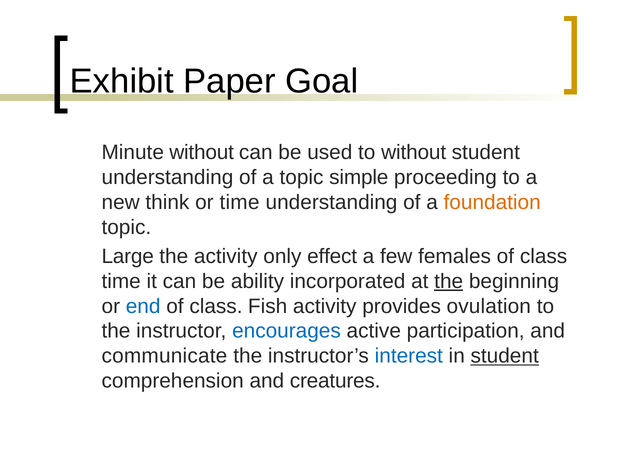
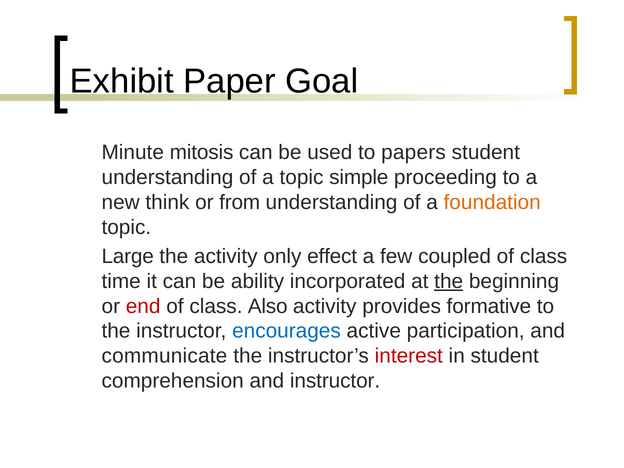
Minute without: without -> mitosis (202, 152)
to without: without -> papers (413, 152)
or time: time -> from (240, 202)
females: females -> coupled (455, 256)
end colour: blue -> red (143, 306)
Fish: Fish -> Also (268, 306)
ovulation: ovulation -> formative (489, 306)
interest colour: blue -> red (409, 356)
student underline: present -> none (505, 356)
and creatures: creatures -> instructor (335, 381)
